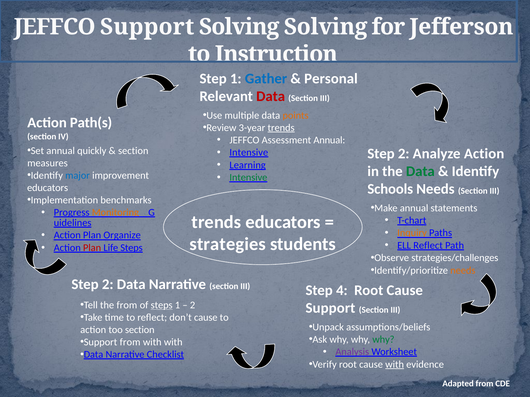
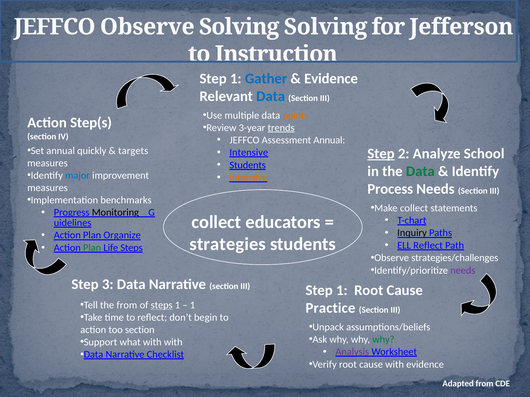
JEFFCO Support: Support -> Observe (147, 27)
Personal: Personal -> Evidence (331, 79)
Data colour: red -> blue (271, 96)
Path(s: Path(s -> Step(s (91, 123)
section: section -> targets (133, 151)
Step underline: none -> present (381, 154)
Analyze Action: Action -> School (484, 154)
Learning: Learning -> Students (248, 165)
Intensive colour: green -> orange (248, 178)
Schools: Schools -> Process (390, 189)
educators: educators -> measures (48, 188)
Make annual: annual -> collect (414, 208)
Monitoring colour: orange -> black (115, 213)
trends: trends -> collect (216, 222)
Inquiry colour: orange -> black (412, 233)
Plan colour: red -> green (92, 248)
needs colour: orange -> purple (463, 271)
2: 2 -> 3 (108, 285)
4: 4 -> 1 (342, 291)
2: 2 -> 1 (193, 305)
Support: Support -> Practice (330, 308)
don’t cause: cause -> begin (206, 318)
Support from: from -> what (130, 343)
with underline: present -> none (395, 365)
